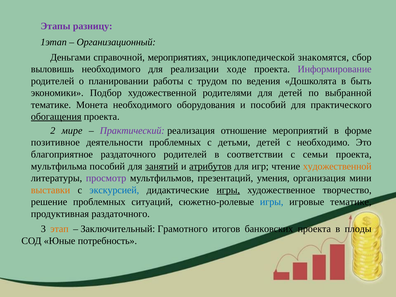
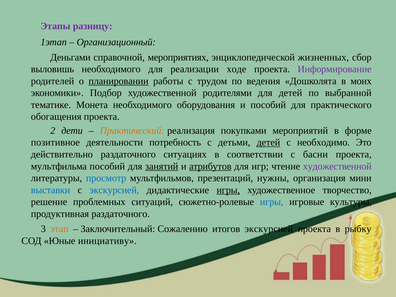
знакомятся: знакомятся -> жизненных (323, 57)
планировании underline: none -> present (119, 81)
быть: быть -> моих (361, 81)
обогащения underline: present -> none (56, 117)
мире: мире -> дети (72, 131)
Практический colour: purple -> orange (132, 131)
отношение: отношение -> покупками (244, 131)
деятельности проблемных: проблемных -> потребность (175, 142)
детей underline: none -> present (268, 142)
благоприятное: благоприятное -> действительно (62, 154)
раздаточного родителей: родителей -> ситуациях (185, 154)
семьи: семьи -> басни (315, 154)
художественной colour: orange -> purple (337, 166)
просмотр colour: purple -> blue (106, 178)
умения: умения -> нужны (273, 178)
выставки colour: orange -> blue (51, 190)
игровые тематике: тематике -> культуры (351, 202)
Грамотного: Грамотного -> Сожалению (183, 229)
итогов банковских: банковских -> экскурсией (269, 229)
плоды: плоды -> рыбку (358, 229)
потребность: потребность -> инициативу (107, 241)
